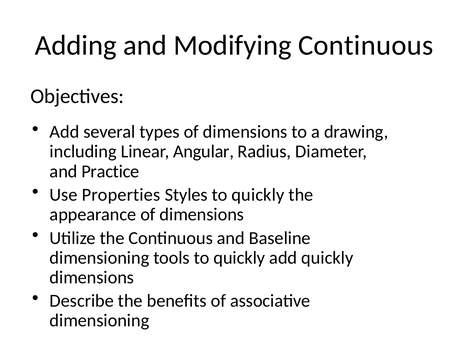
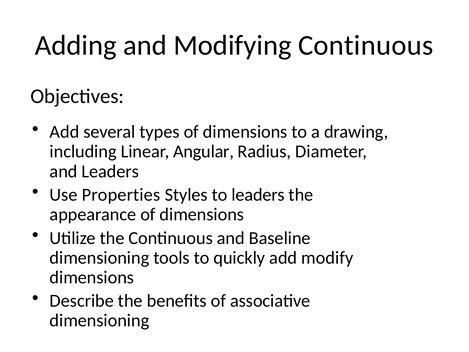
and Practice: Practice -> Leaders (110, 171)
Styles to quickly: quickly -> leaders (258, 195)
add quickly: quickly -> modify (327, 258)
